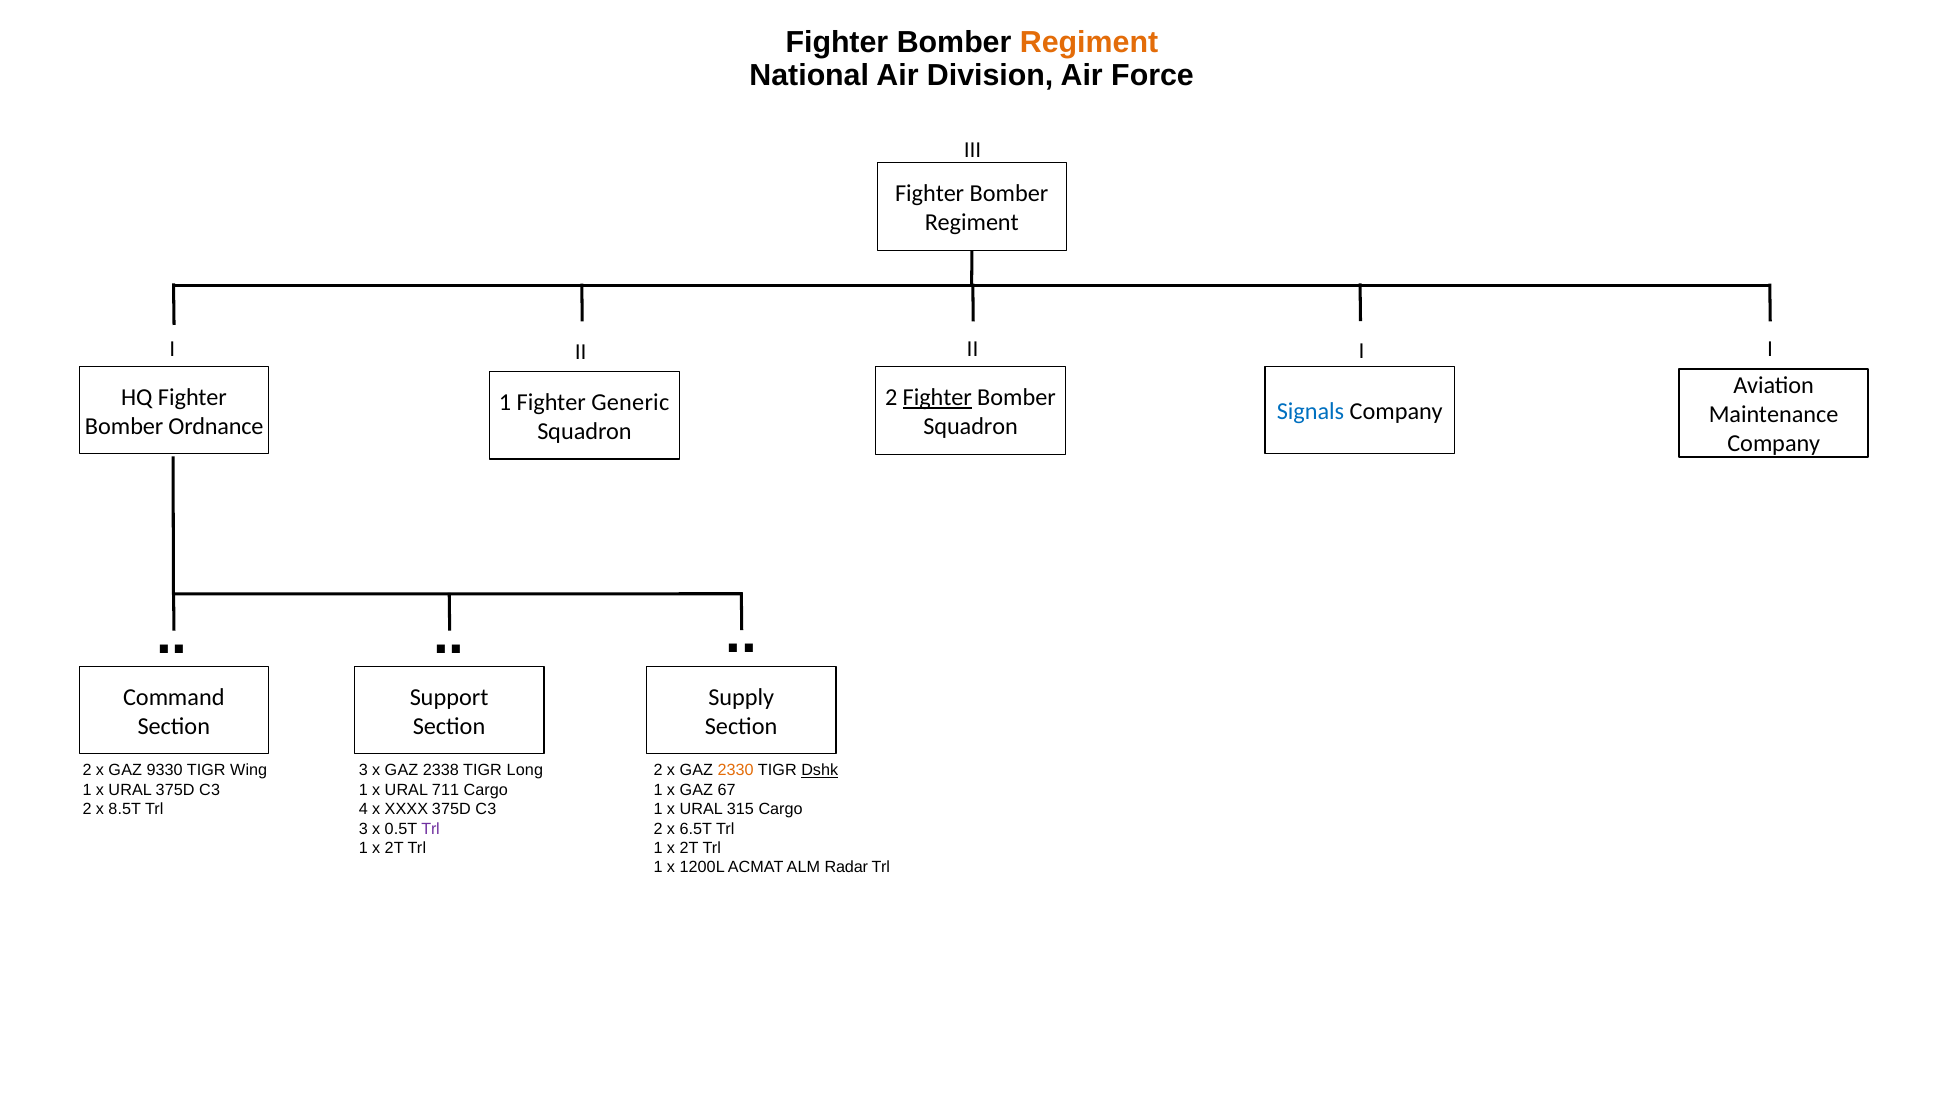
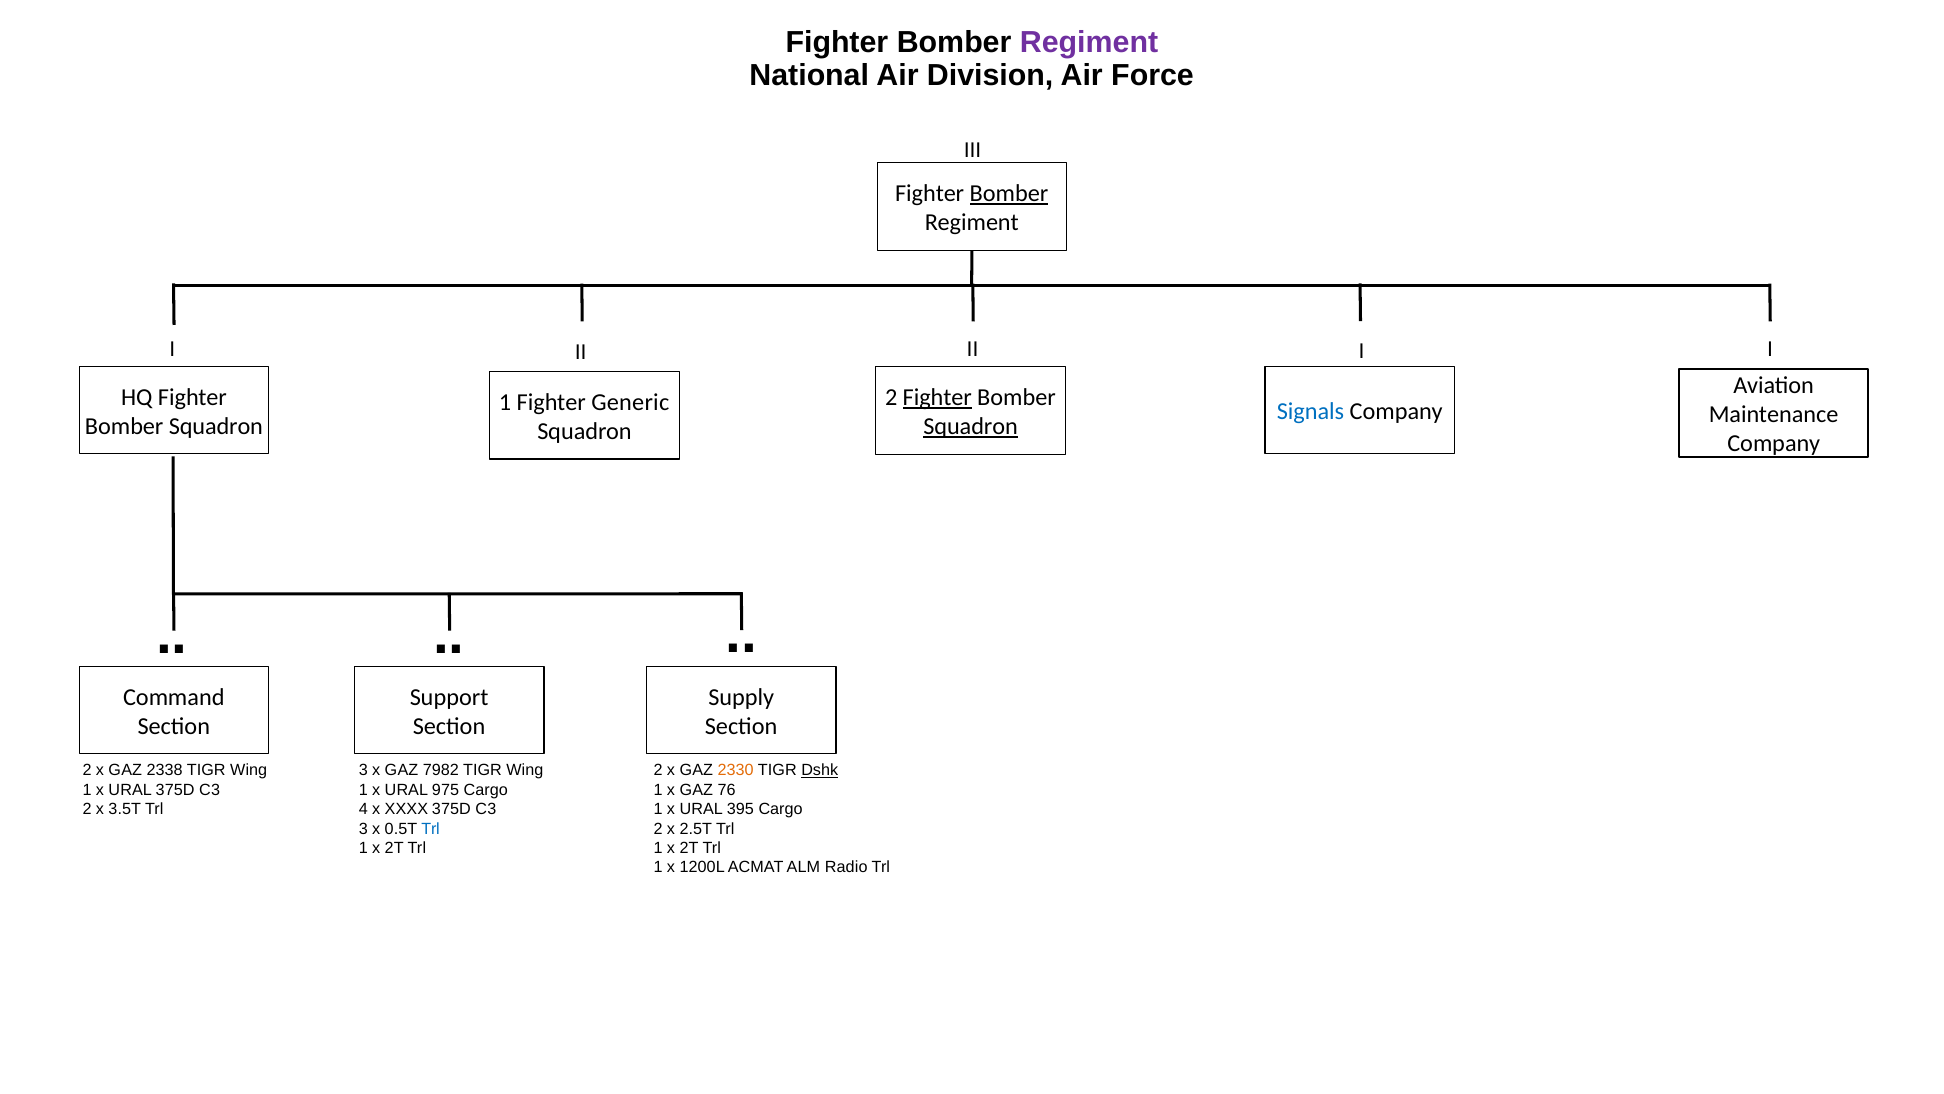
Regiment colour: orange -> purple (1089, 42)
Bomber underline: none -> present (1009, 193)
Ordnance: Ordnance -> Squadron (216, 426)
Squadron underline: none -> present (971, 427)
9330: 9330 -> 2338 (165, 770)
2338: 2338 -> 7982 (441, 770)
Long: Long -> Wing (525, 770)
711: 711 -> 975 (446, 790)
67: 67 -> 76 (727, 790)
8.5T: 8.5T -> 3.5T (125, 809)
315: 315 -> 395 (740, 809)
Trl colour: purple -> blue (431, 828)
6.5T: 6.5T -> 2.5T (696, 828)
Radar: Radar -> Radio (846, 867)
